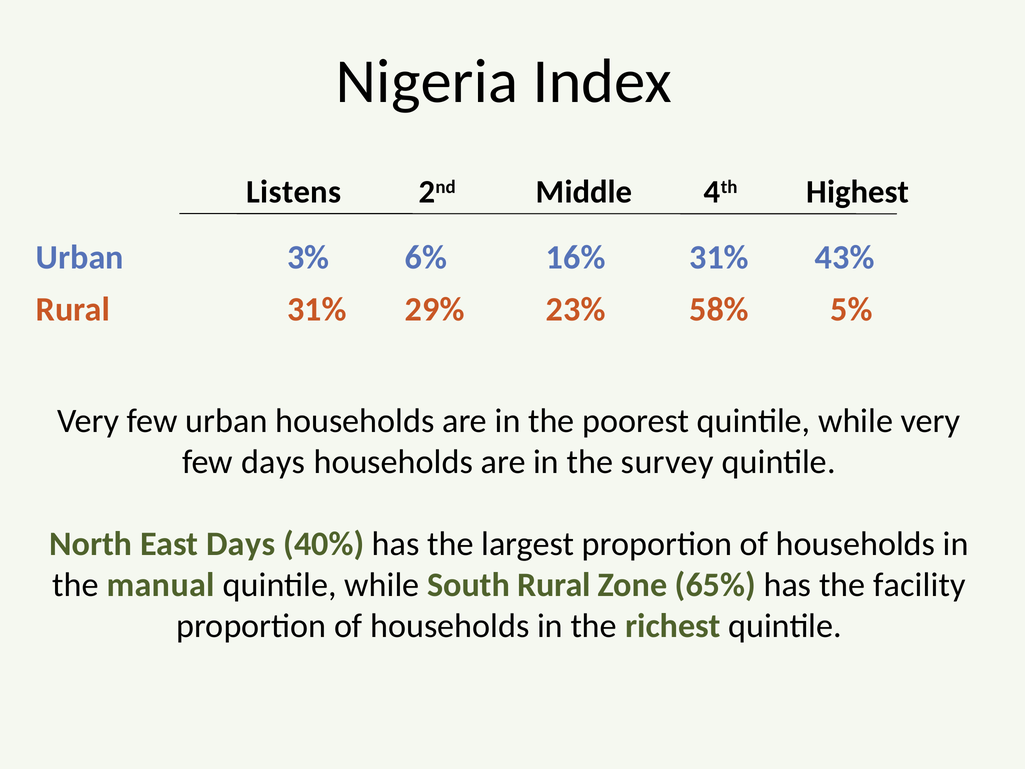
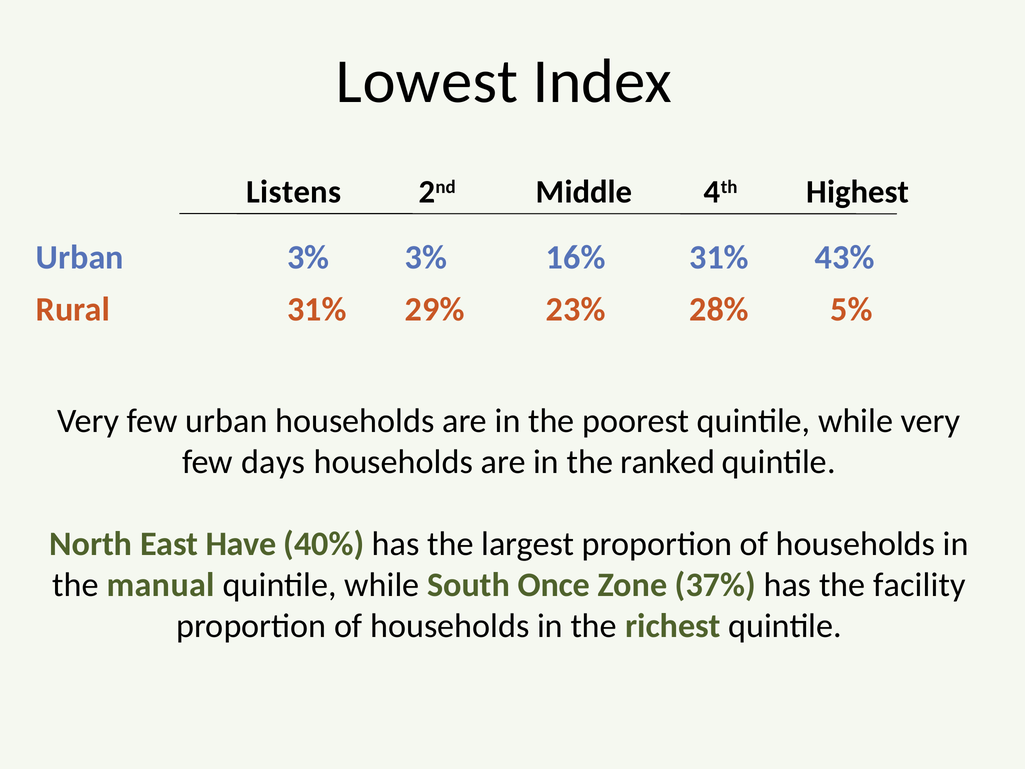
Nigeria: Nigeria -> Lowest (427, 81)
3% 6%: 6% -> 3% (426, 258)
58%: 58% -> 28% (719, 309)
survey: survey -> ranked (668, 462)
East Days: Days -> Have (241, 544)
South Rural: Rural -> Once (554, 585)
65%: 65% -> 37% (715, 585)
